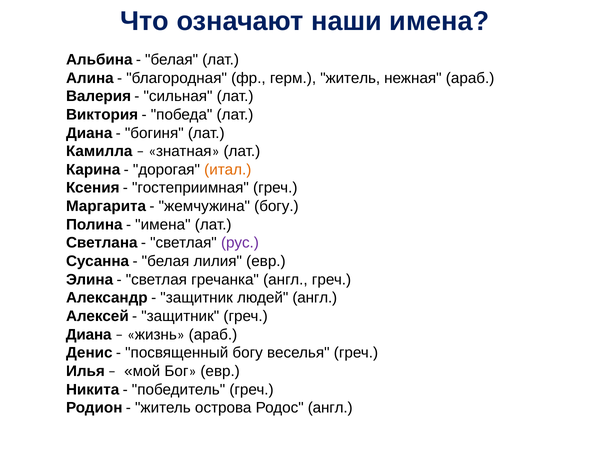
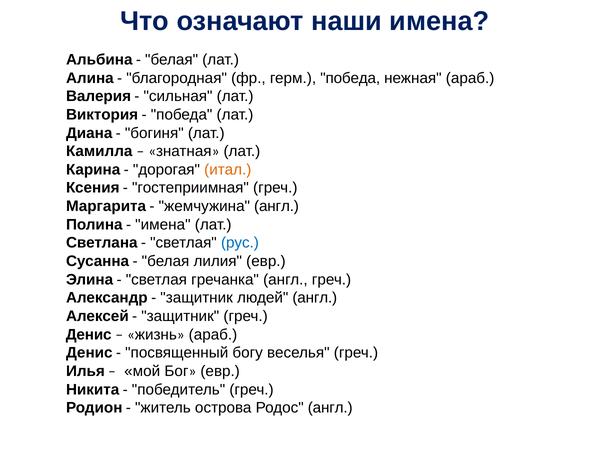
герм житель: житель -> победа (350, 78)
жемчужина богу: богу -> англ (277, 206)
рус colour: purple -> blue (240, 243)
Диана: Диана -> Денис (89, 334)
